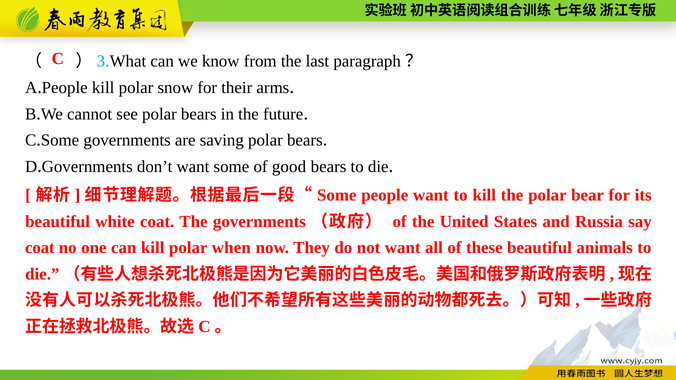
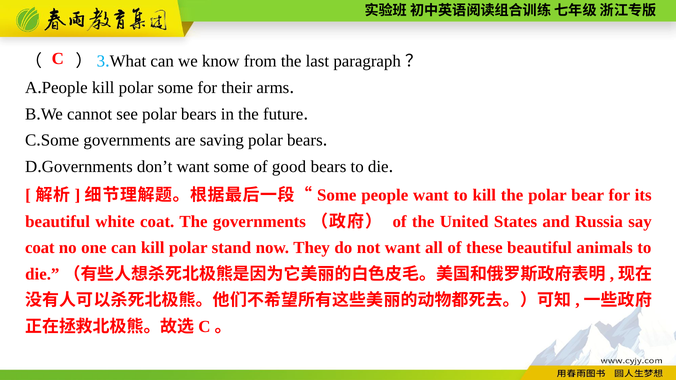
polar snow: snow -> some (175, 88)
when: when -> stand (231, 248)
